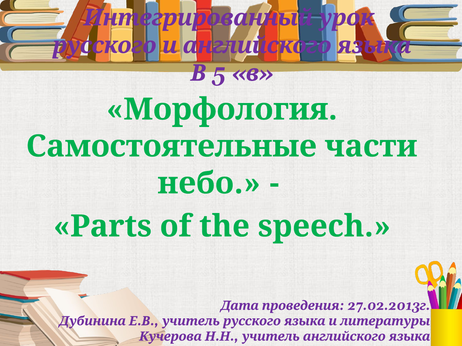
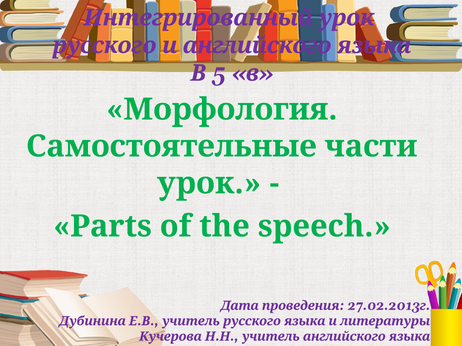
небо: небо -> урок (209, 183)
